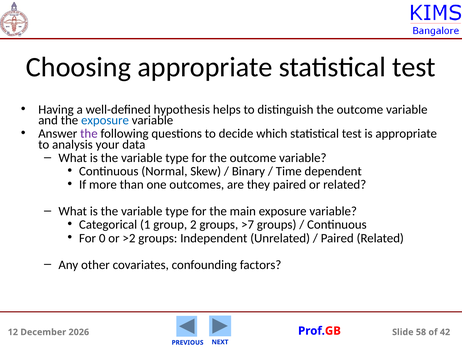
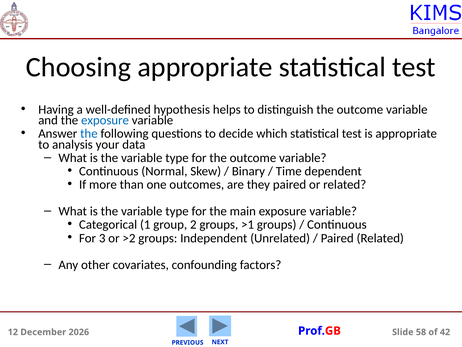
the colour: purple -> blue (89, 134)
>7: >7 -> >1 (248, 224)
0: 0 -> 3 (102, 238)
